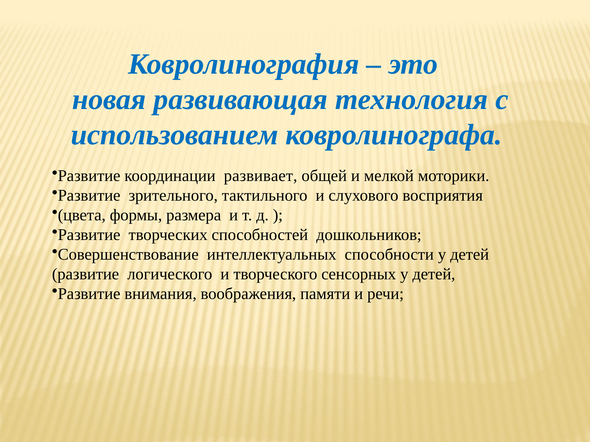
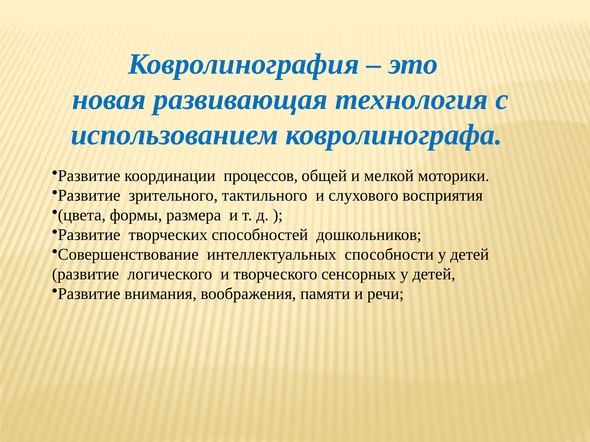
развивает: развивает -> процессов (261, 176)
